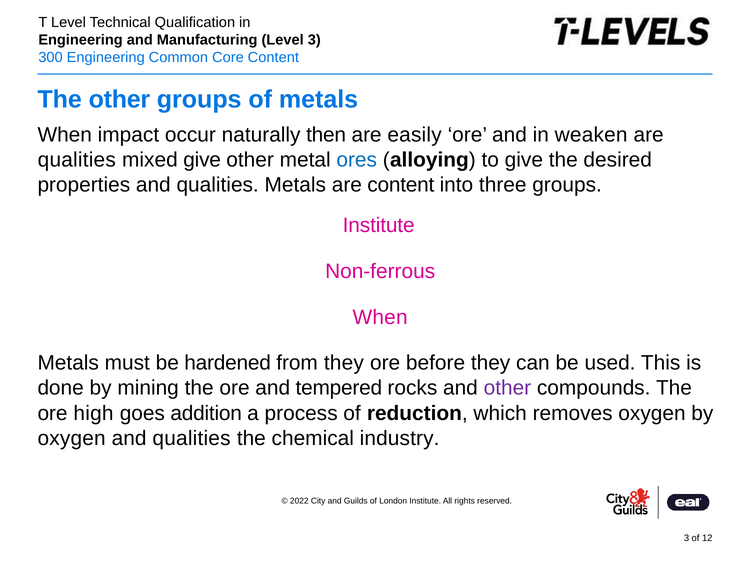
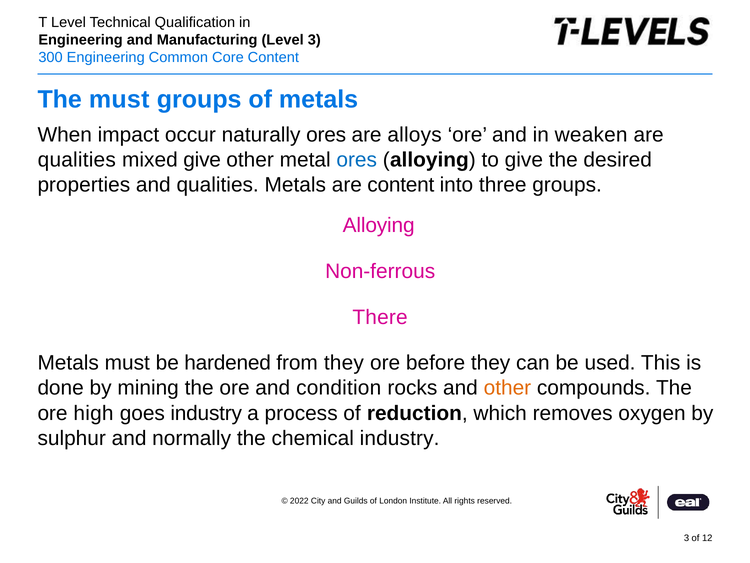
The other: other -> must (119, 99)
naturally then: then -> ores (326, 135)
easily: easily -> alloys (415, 135)
Institute: Institute -> Alloying (379, 225)
When: When -> There (380, 317)
tempered: tempered -> condition (339, 388)
other colour: purple -> orange (507, 388)
goes addition: addition -> industry (206, 413)
oxygen: oxygen -> sulphur (72, 438)
qualities: qualities -> normally (192, 438)
